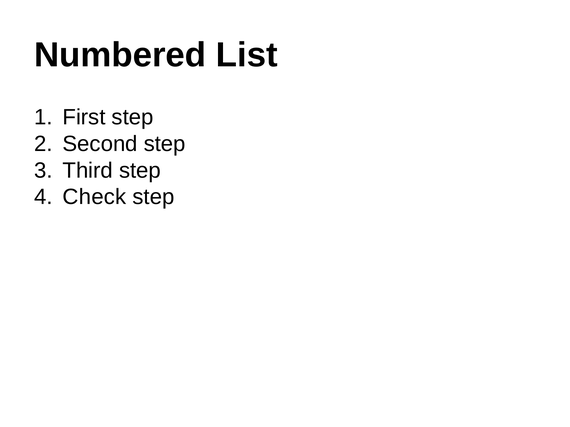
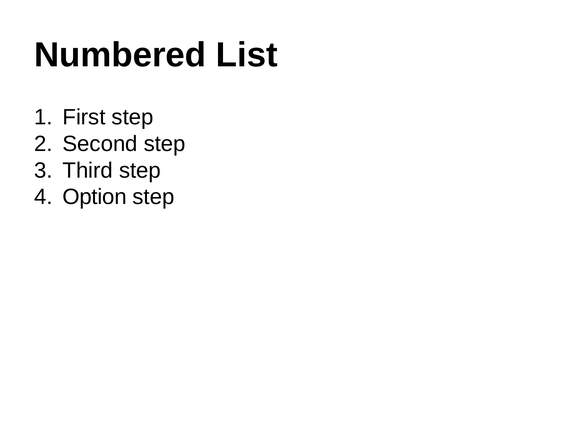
Check: Check -> Option (95, 197)
